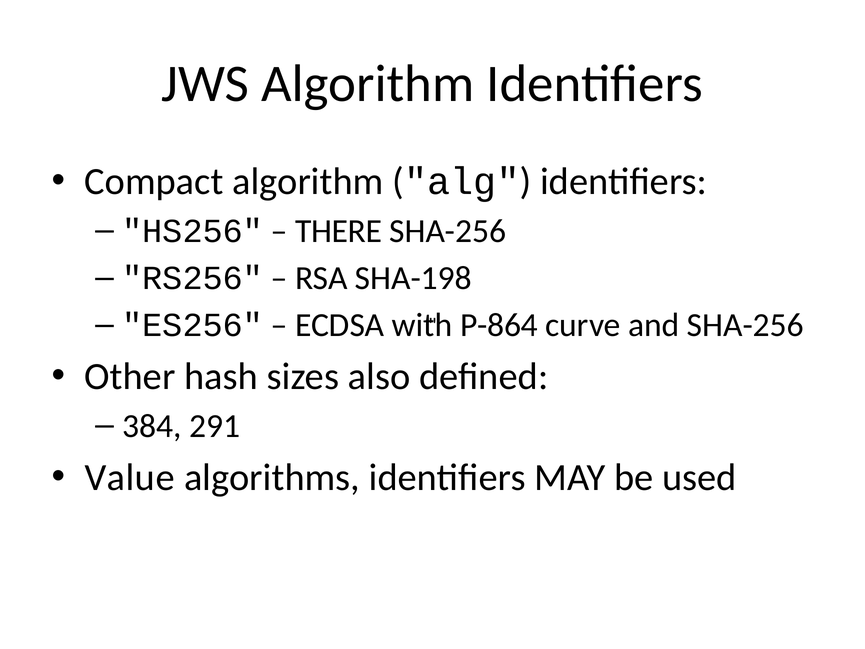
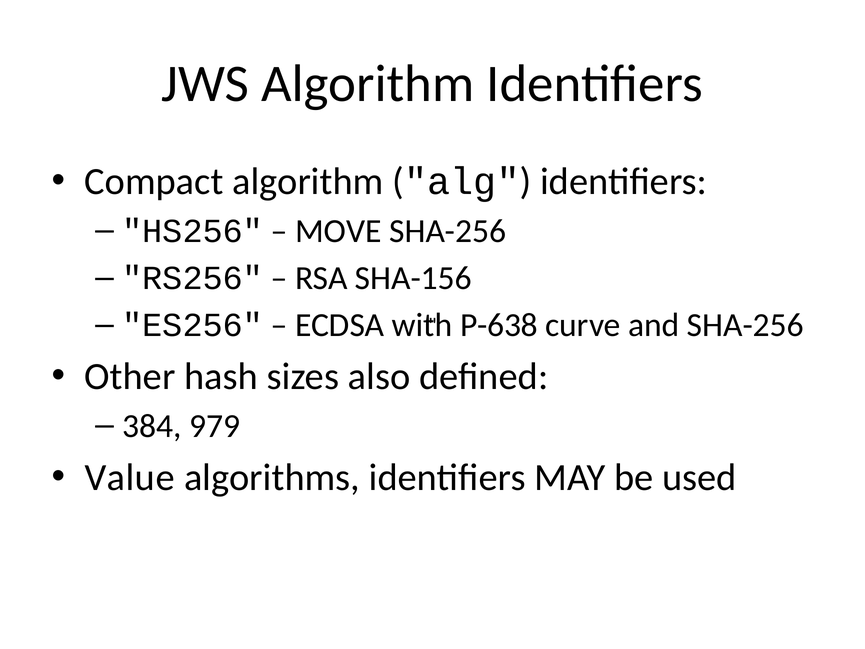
THERE: THERE -> MOVE (338, 231)
SHA-198: SHA-198 -> SHA-156 (413, 278)
P-864: P-864 -> P-638 (499, 325)
291: 291 -> 979 (215, 426)
